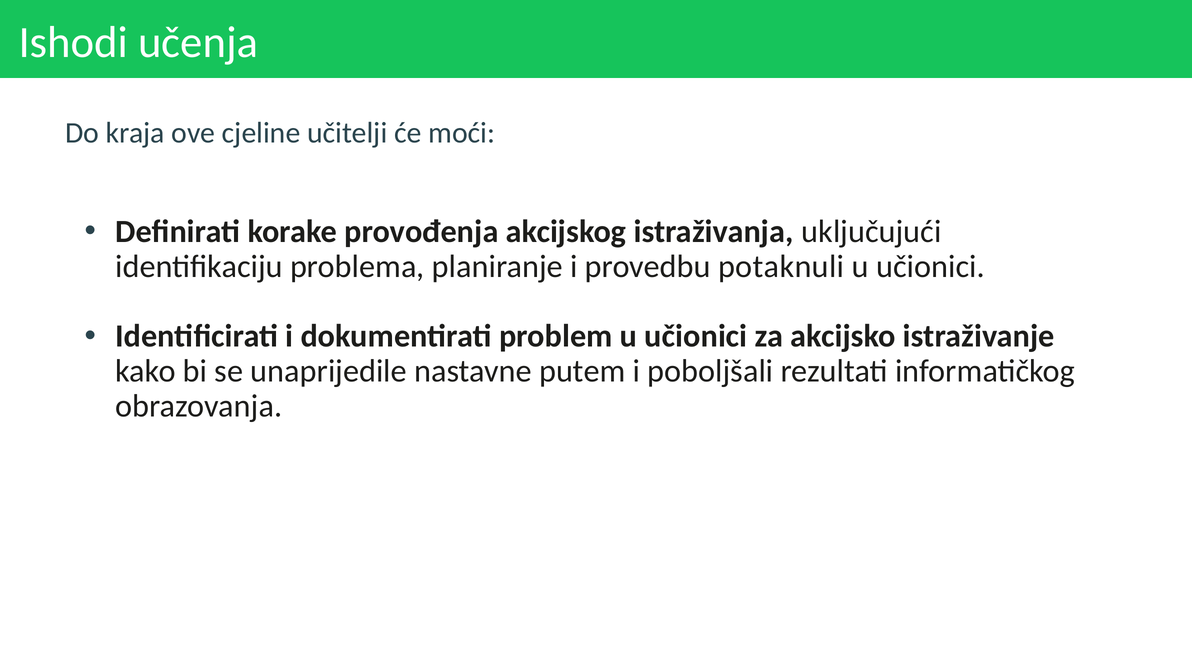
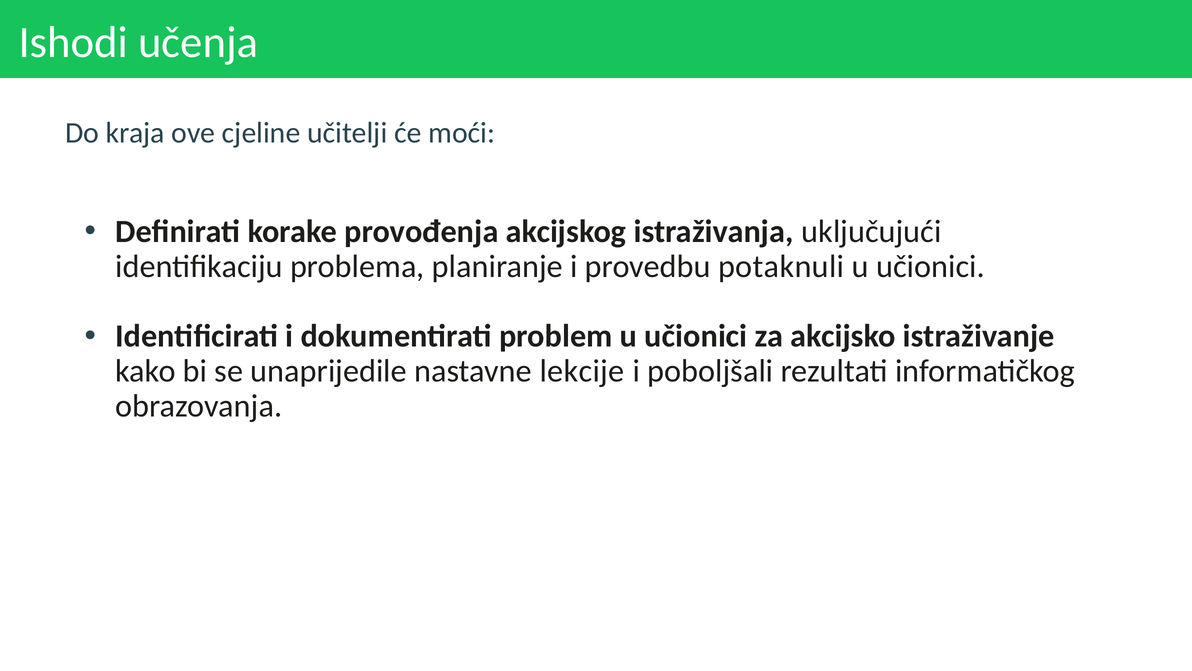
putem: putem -> lekcije (582, 371)
